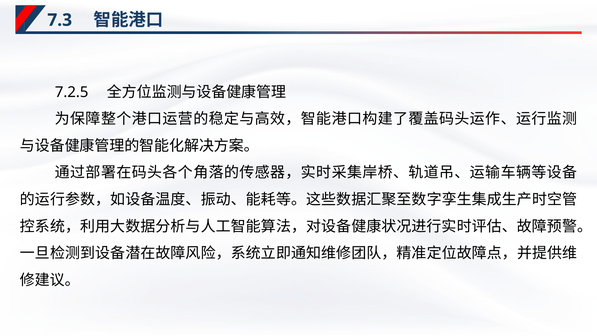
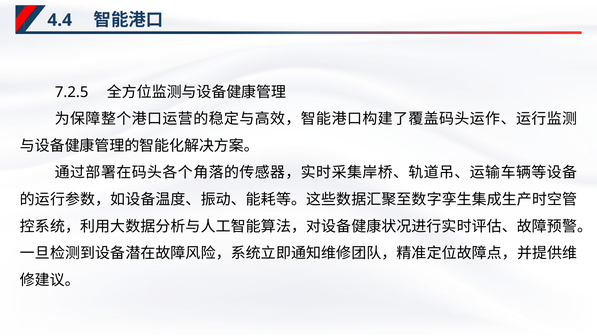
7.3: 7.3 -> 4.4 (60, 20)
